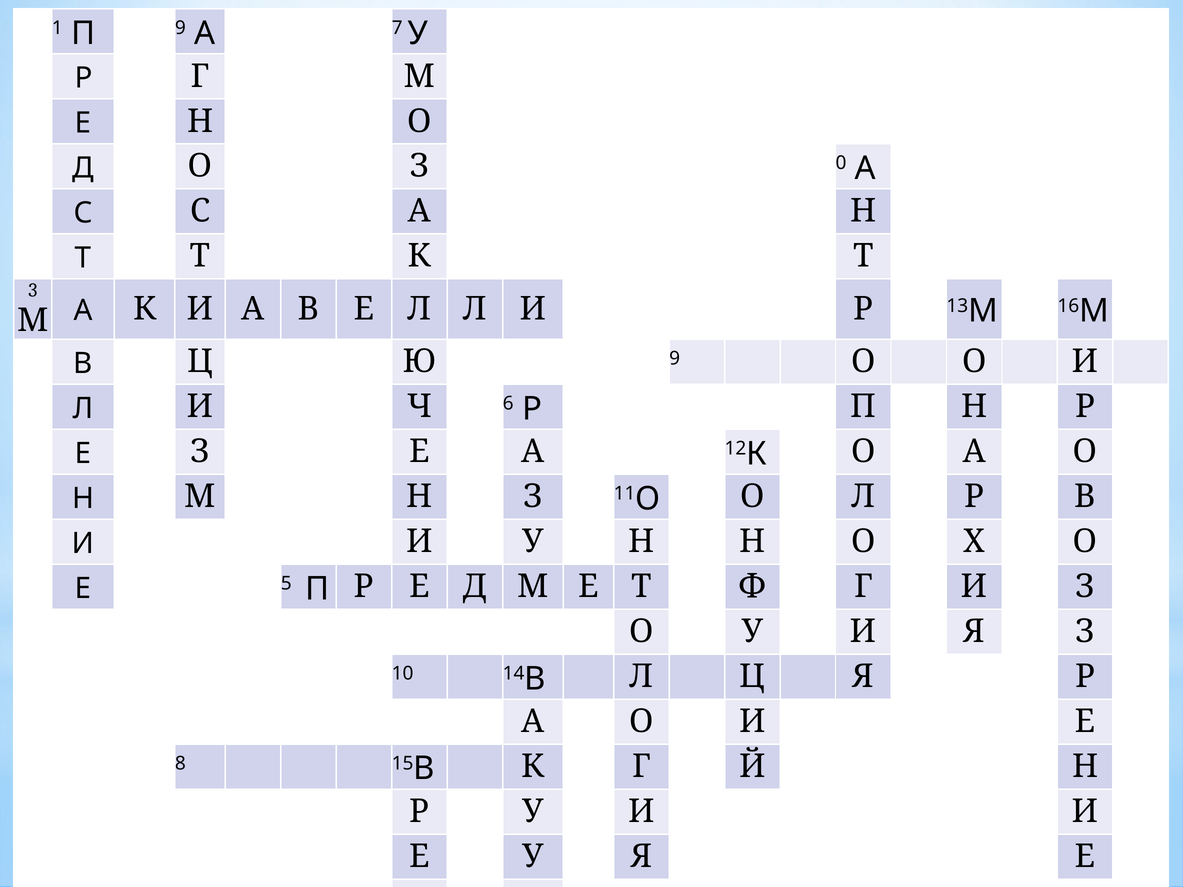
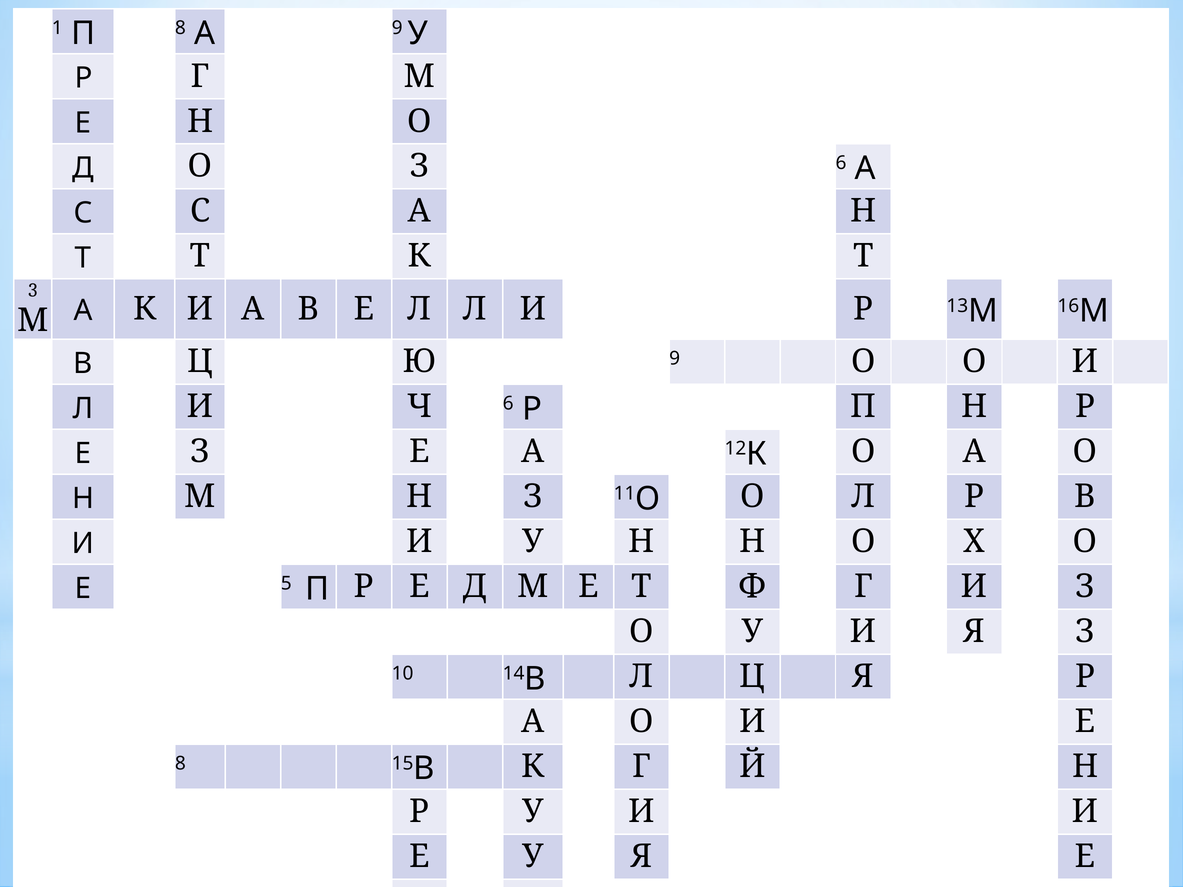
9: 9 -> 8 (180, 28)
7: 7 -> 9 (397, 28)
З 0: 0 -> 6 (841, 163)
